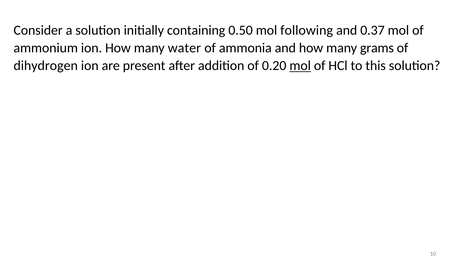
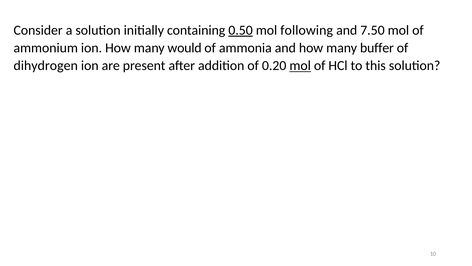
0.50 underline: none -> present (241, 30)
0.37: 0.37 -> 7.50 (372, 30)
water: water -> would (185, 48)
grams: grams -> buffer (377, 48)
